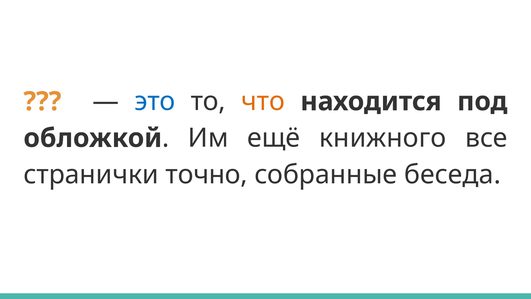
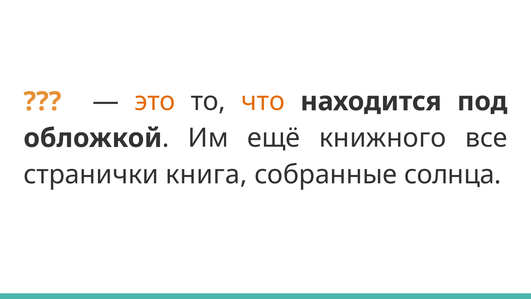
это colour: blue -> orange (155, 101)
точно: точно -> книга (206, 175)
беседа: беседа -> солнца (453, 175)
